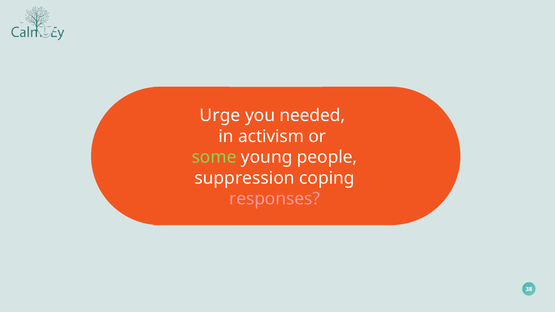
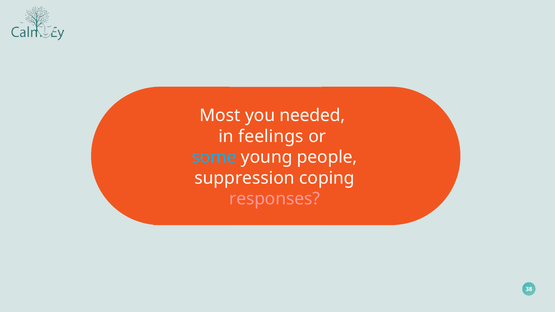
Urge: Urge -> Most (220, 116)
activism: activism -> feelings (271, 136)
some colour: light green -> light blue (214, 157)
